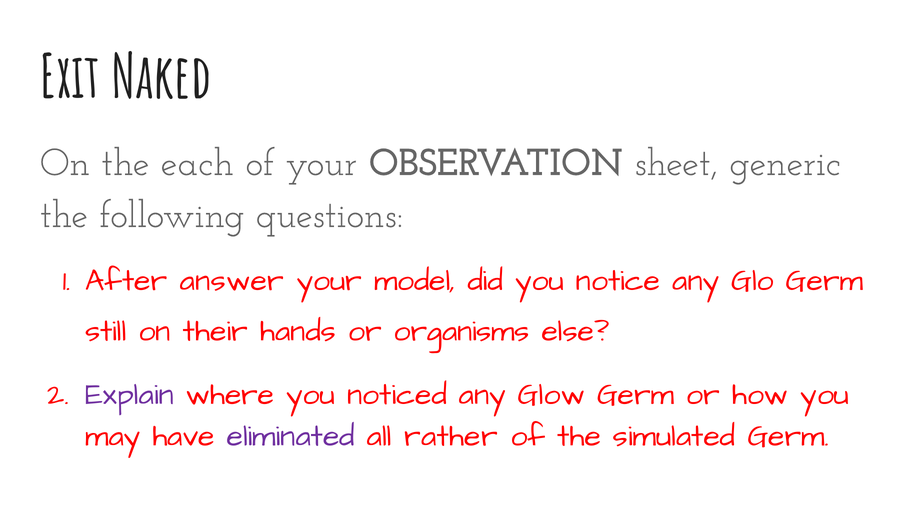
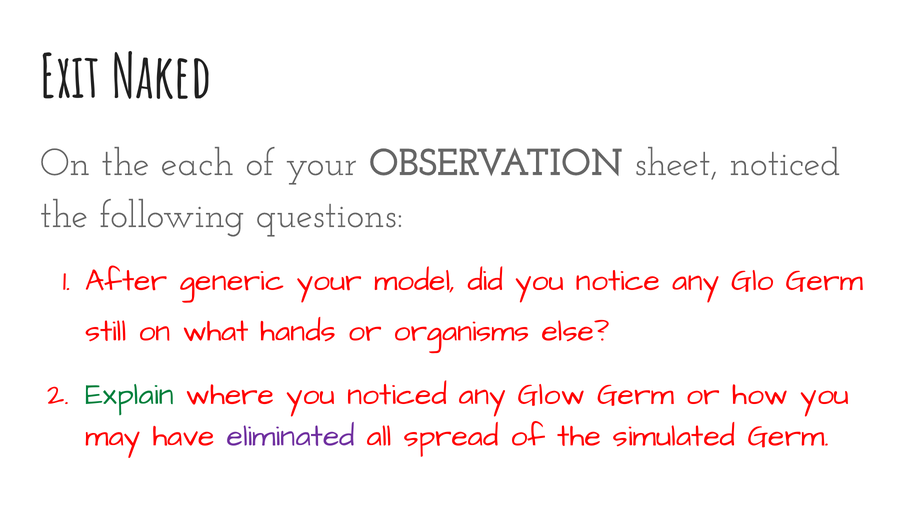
sheet generic: generic -> noticed (785, 163)
answer: answer -> generic (232, 280)
their: their -> what (216, 331)
Explain colour: purple -> green (129, 394)
rather: rather -> spread (451, 436)
